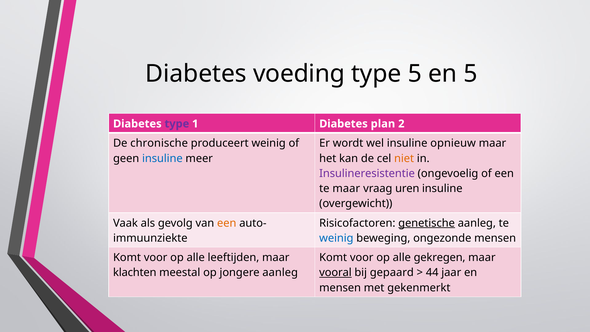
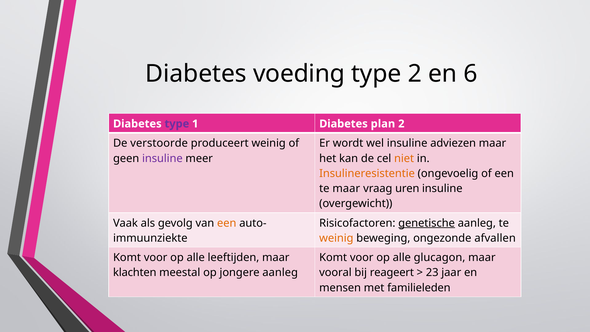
type 5: 5 -> 2 (415, 74)
en 5: 5 -> 6 (471, 74)
chronische: chronische -> verstoorde (159, 143)
opnieuw: opnieuw -> adviezen (453, 143)
insuline colour: blue -> purple (162, 158)
Insulineresistentie colour: purple -> orange (367, 173)
weinig colour: blue -> orange (336, 238)
ongezonde mensen: mensen -> afvallen (495, 238)
gekregen: gekregen -> glucagon (440, 257)
vooral underline: present -> none (335, 273)
gepaard: gepaard -> reageert (392, 273)
44: 44 -> 23 (432, 273)
gekenmerkt: gekenmerkt -> familieleden (419, 288)
